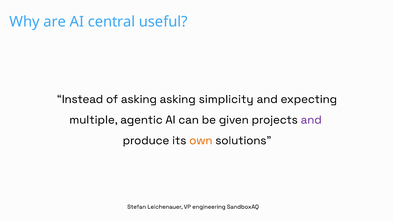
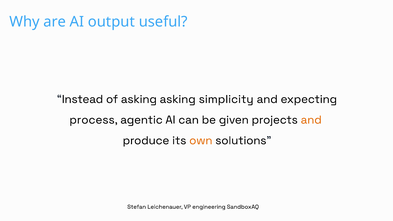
central: central -> output (111, 22)
multiple: multiple -> process (94, 120)
and colour: purple -> orange (311, 120)
